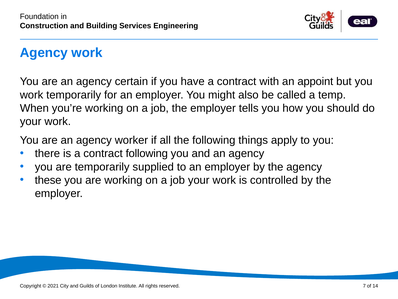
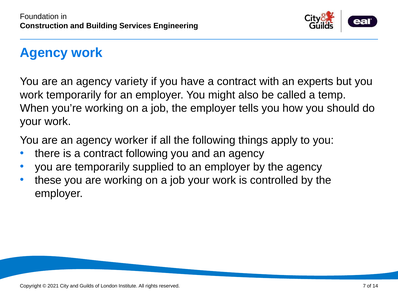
certain: certain -> variety (131, 81)
appoint: appoint -> experts (315, 81)
